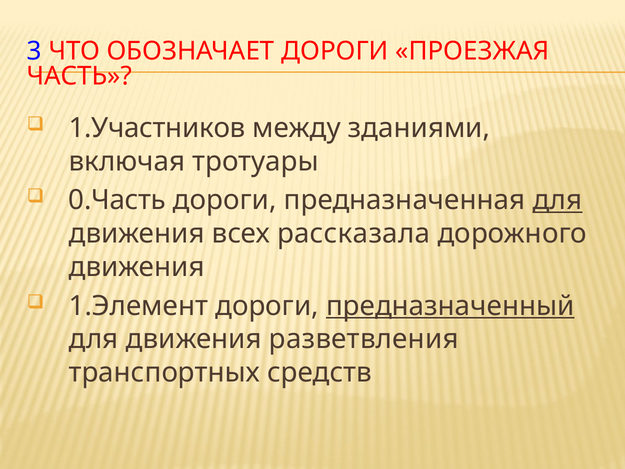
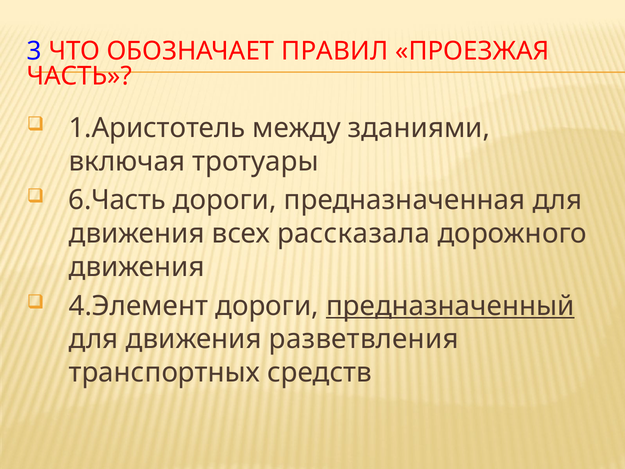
ОБОЗНАЧАЕТ ДОРОГИ: ДОРОГИ -> ПРАВИЛ (335, 51)
1.Участников: 1.Участников -> 1.Аристотель (157, 128)
0.Часть: 0.Часть -> 6.Часть (117, 200)
для underline: present -> none (557, 200)
1.Элемент: 1.Элемент -> 4.Элемент (138, 306)
